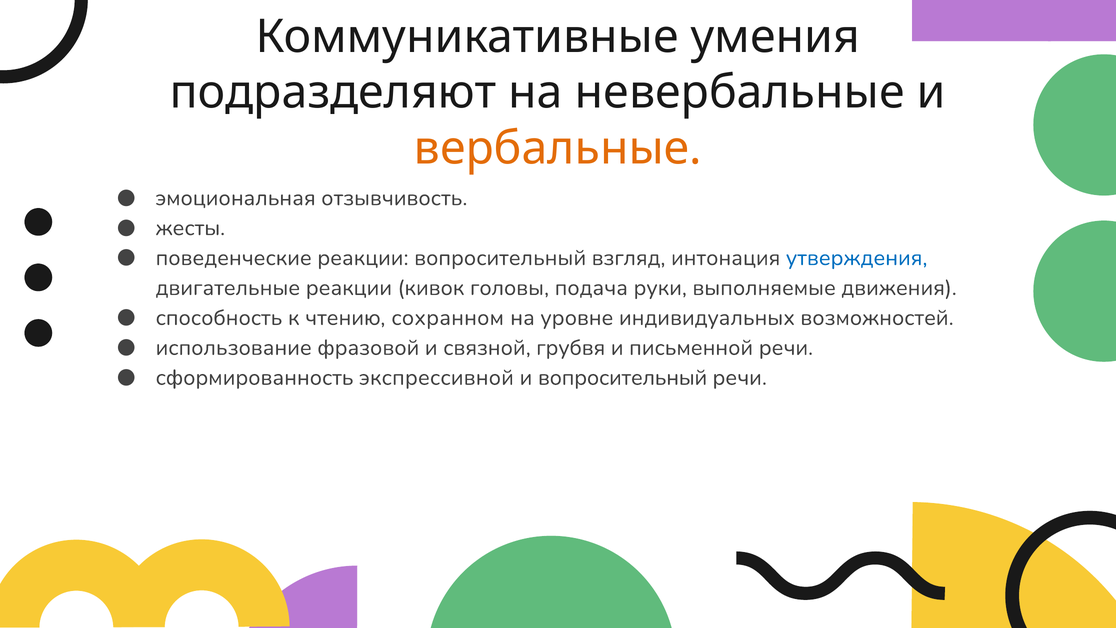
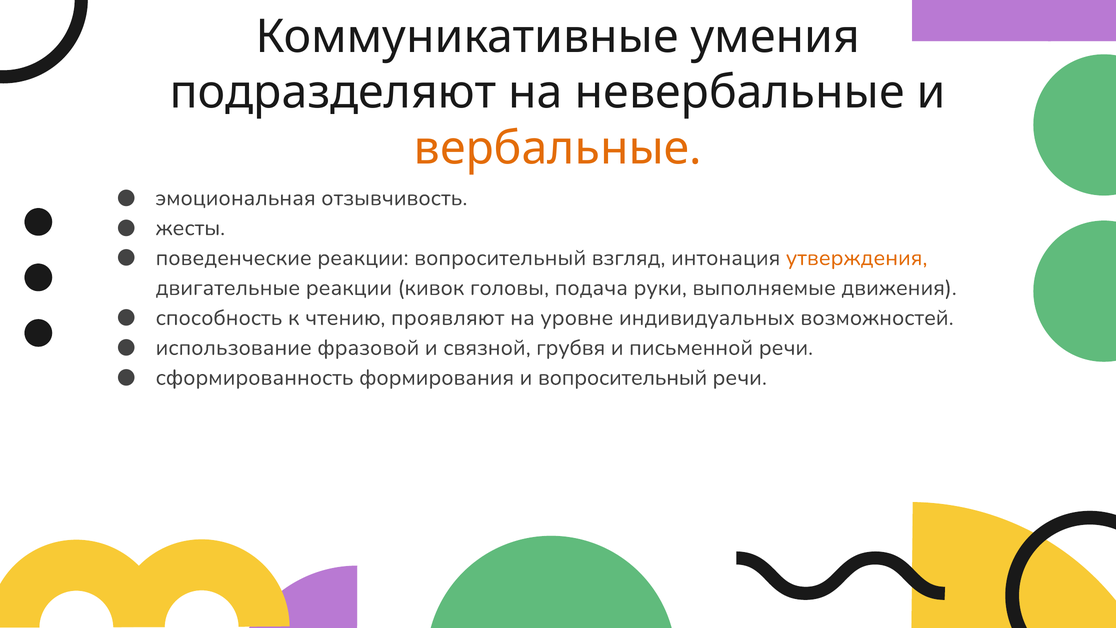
утверждения colour: blue -> orange (857, 258)
сохранном: сохранном -> проявляют (448, 318)
экспрессивной: экспрессивной -> формирования (437, 377)
